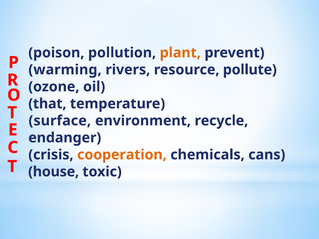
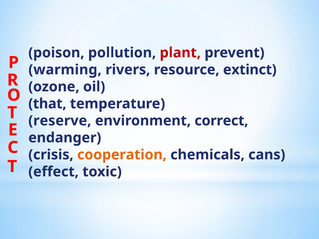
plant colour: orange -> red (180, 53)
pollute: pollute -> extinct (250, 70)
surface: surface -> reserve (60, 121)
recycle: recycle -> correct (221, 121)
house: house -> effect (54, 172)
